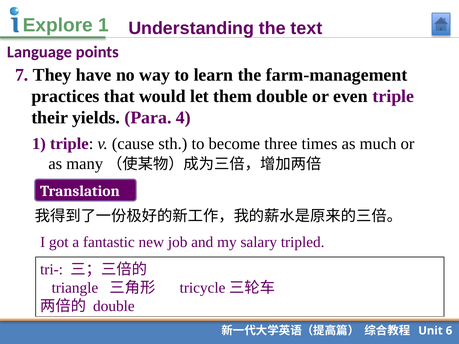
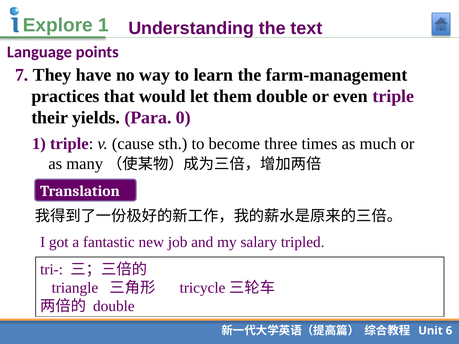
4: 4 -> 0 (183, 118)
